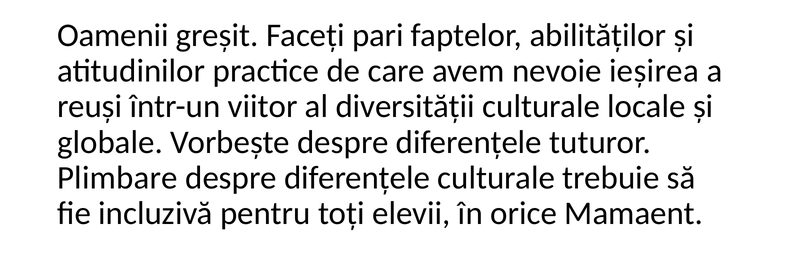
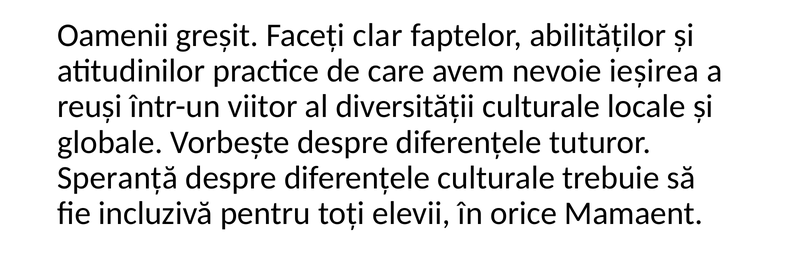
pari: pari -> clar (378, 35)
Plimbare: Plimbare -> Speranță (117, 178)
